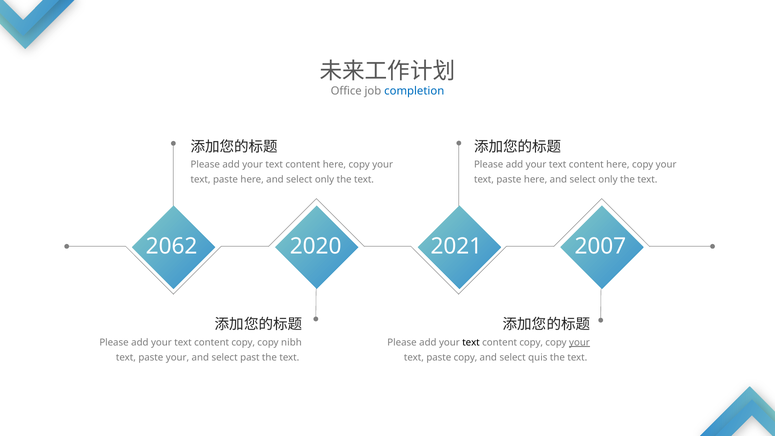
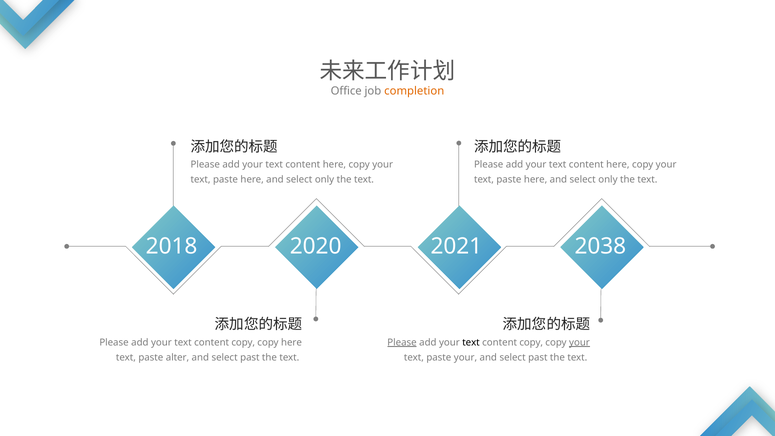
completion colour: blue -> orange (414, 91)
2062: 2062 -> 2018 (172, 246)
2007: 2007 -> 2038 (600, 246)
copy nibh: nibh -> here (291, 342)
Please underline: none -> present (402, 342)
paste your: your -> alter (178, 357)
paste copy: copy -> your (465, 357)
quis: quis -> past (538, 357)
